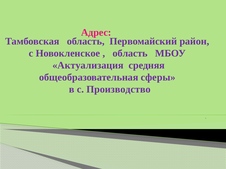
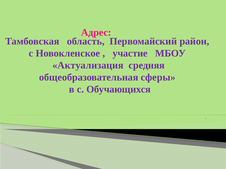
область: область -> участие (130, 53)
Производство: Производство -> Обучающихся (119, 90)
